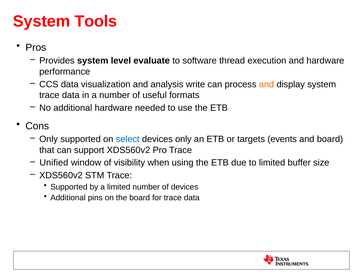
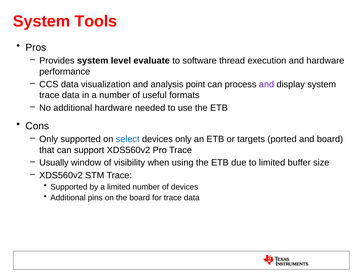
write: write -> point (196, 84)
and colour: orange -> purple (267, 84)
events: events -> ported (282, 139)
Unified: Unified -> Usually (54, 163)
